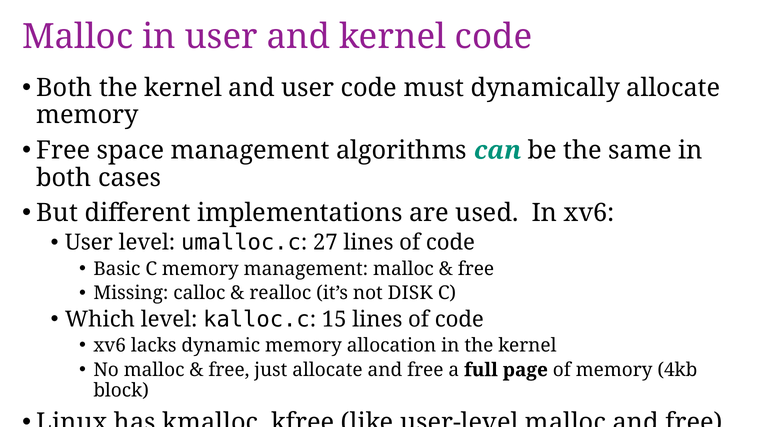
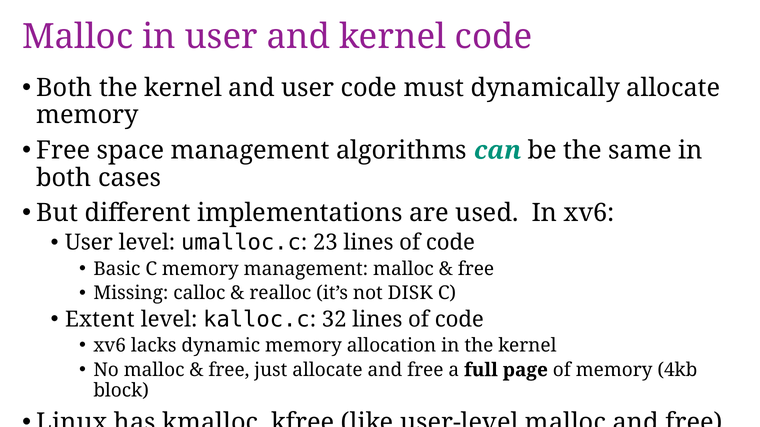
27: 27 -> 23 (325, 243)
Which: Which -> Extent (100, 320)
15: 15 -> 32 (334, 320)
